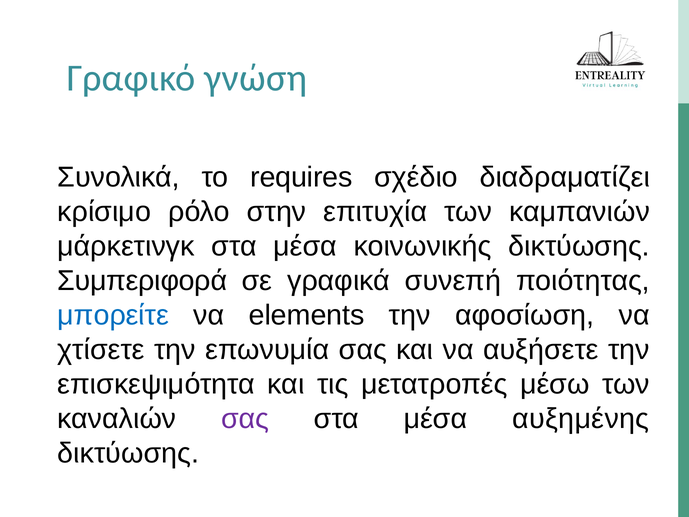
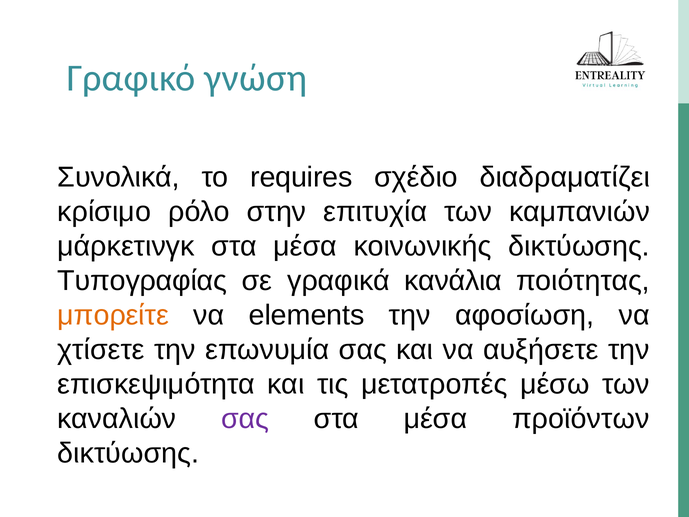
Συμπεριφορά: Συμπεριφορά -> Τυπογραφίας (142, 281)
συνεπή: συνεπή -> κανάλια (453, 281)
μπορείτε colour: blue -> orange (113, 315)
αυξημένης: αυξημένης -> προϊόντων (581, 418)
